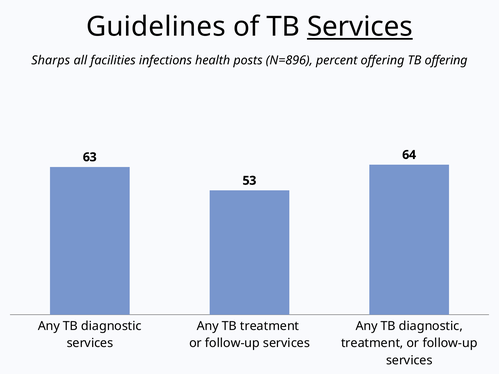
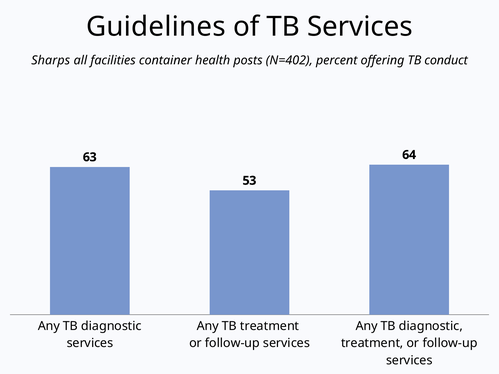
Services underline: present -> none (360, 27)
infections: infections -> container (165, 61)
N=896: N=896 -> N=402 (289, 61)
TB offering: offering -> conduct (446, 61)
